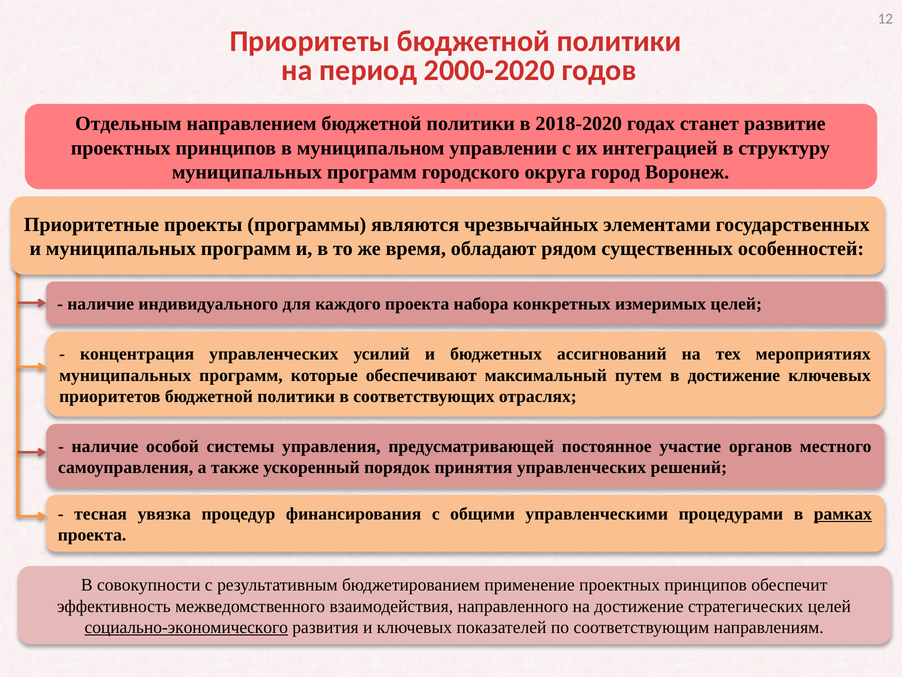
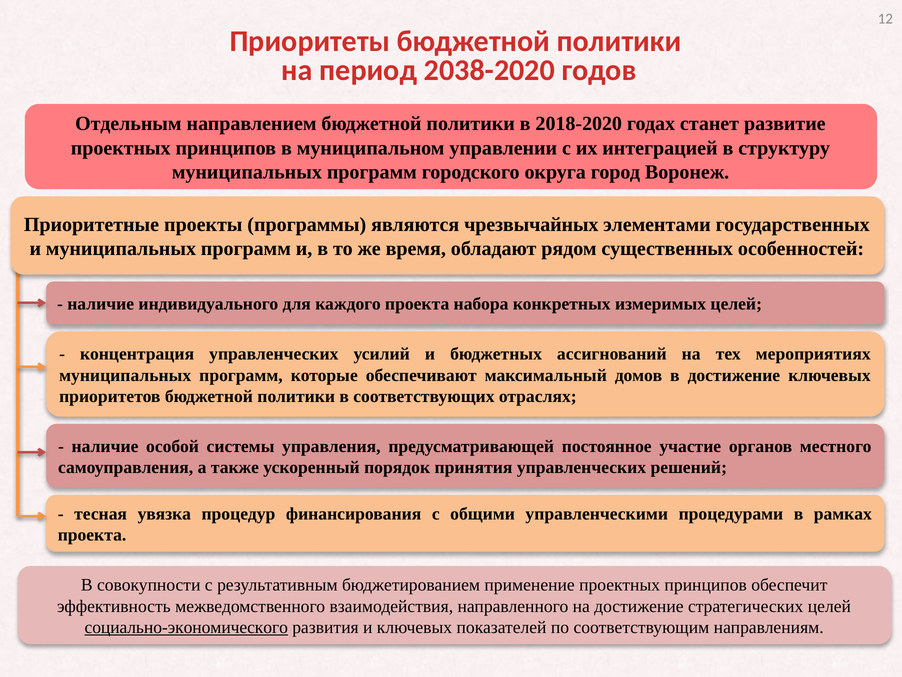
2000-2020: 2000-2020 -> 2038-2020 (489, 70)
путем: путем -> домов (639, 375)
рамках underline: present -> none (843, 514)
